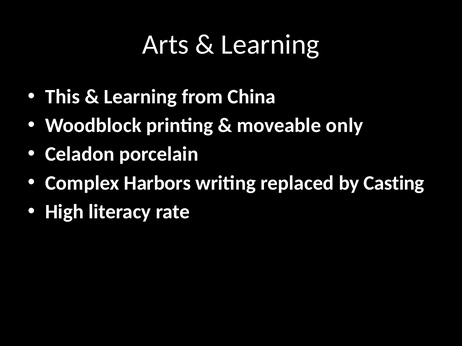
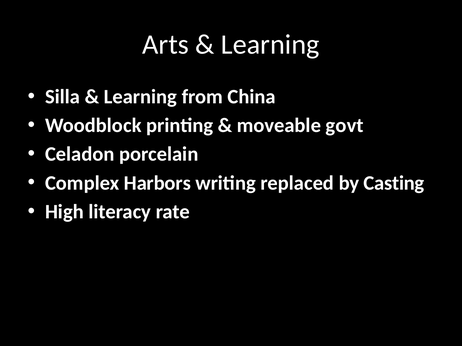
This: This -> Silla (63, 97)
only: only -> govt (345, 126)
